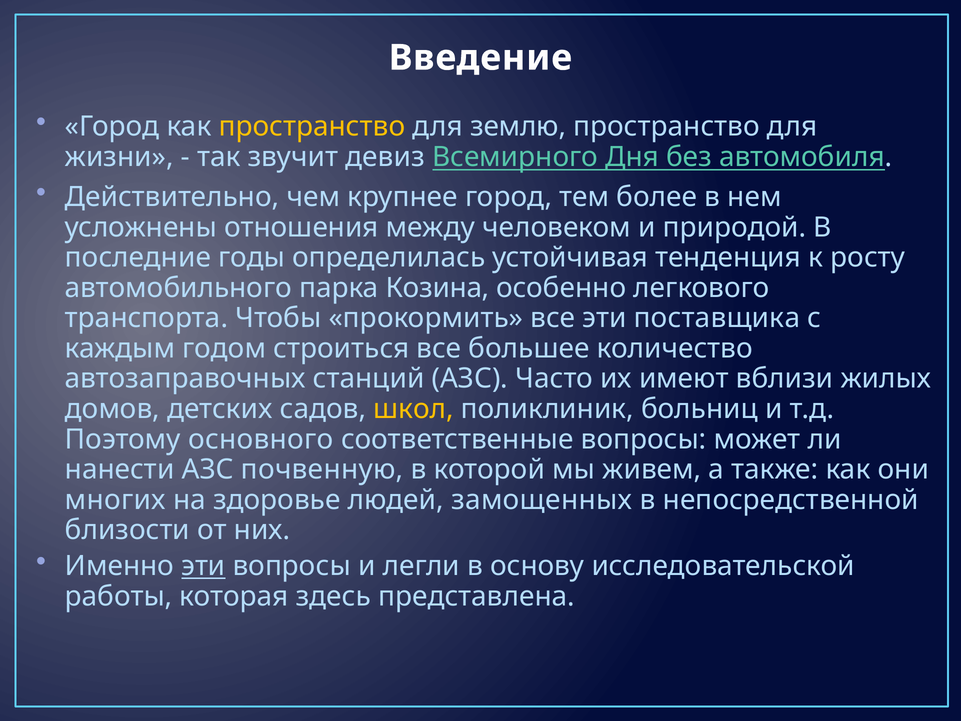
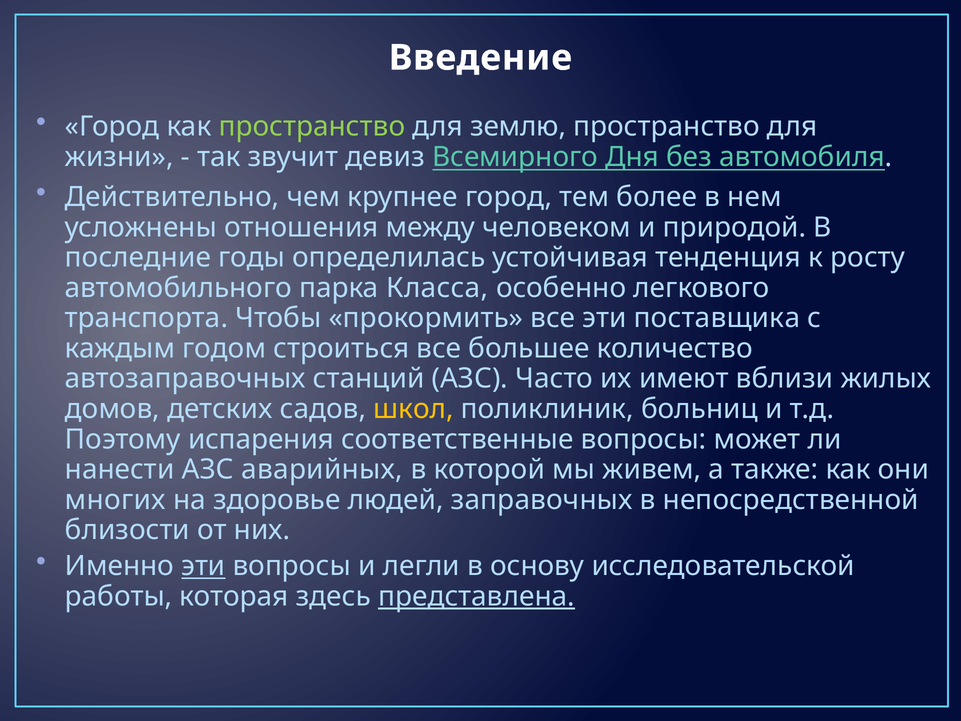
пространство colour: yellow -> light green (312, 127)
Козина: Козина -> Класса (437, 288)
основного: основного -> испарения (261, 439)
почвенную: почвенную -> аварийных (322, 469)
замощенных: замощенных -> заправочных (542, 500)
представлена underline: none -> present (477, 596)
